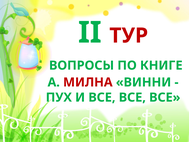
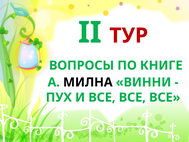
МИЛНА colour: red -> black (88, 82)
